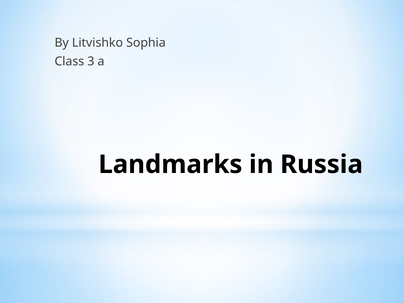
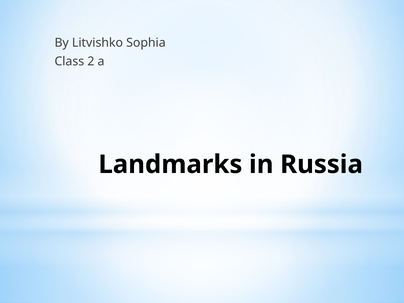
3: 3 -> 2 (91, 62)
